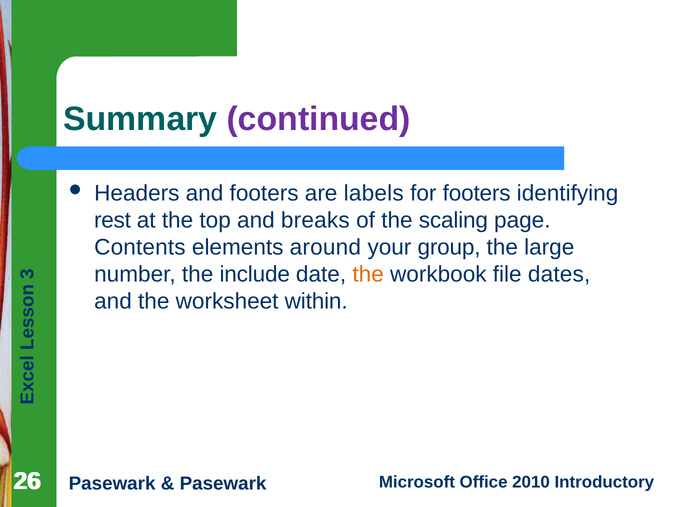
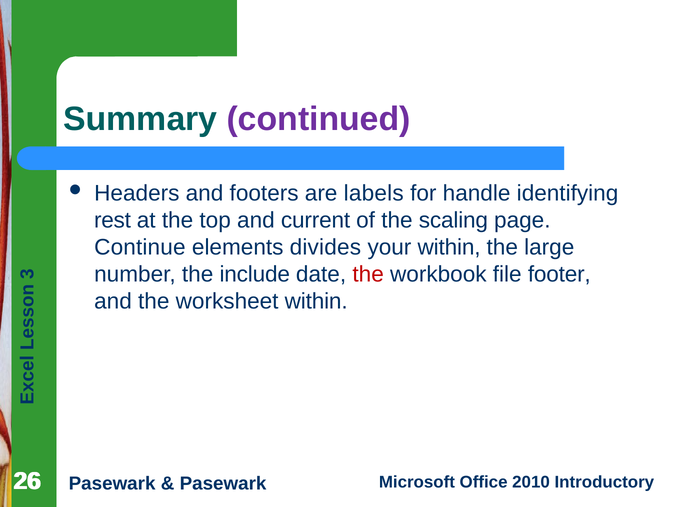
for footers: footers -> handle (477, 193)
breaks: breaks -> current (316, 220)
Contents: Contents -> Continue (140, 248)
around: around -> divides (325, 248)
your group: group -> within (449, 248)
the colour: orange -> red (368, 275)
dates: dates -> footer (559, 275)
